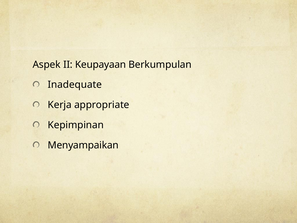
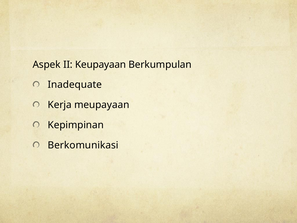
appropriate: appropriate -> meupayaan (102, 105)
Menyampaikan: Menyampaikan -> Berkomunikasi (83, 145)
